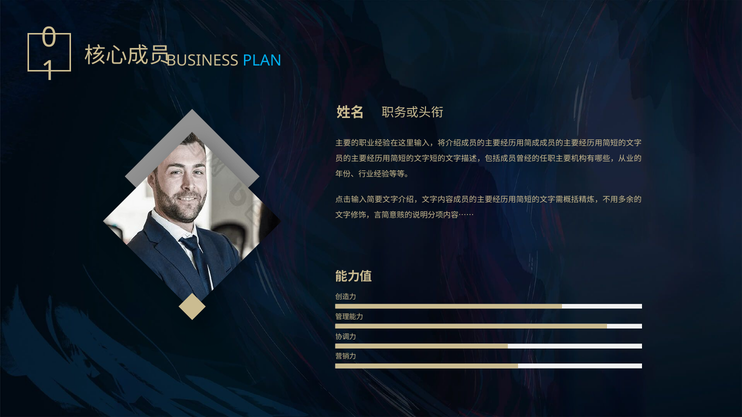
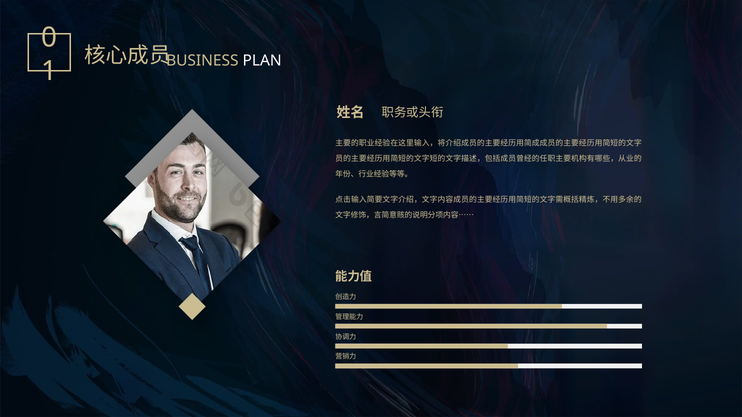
PLAN colour: light blue -> white (262, 61)
